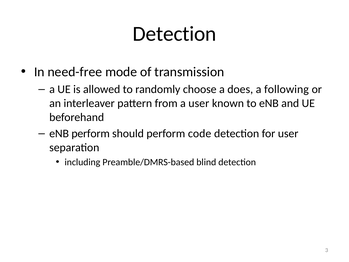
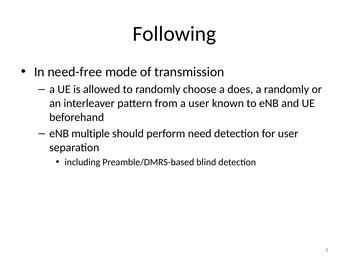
Detection: Detection -> Following (174, 34)
a following: following -> randomly (287, 89)
eNB perform: perform -> multiple (91, 133)
code: code -> need (200, 133)
